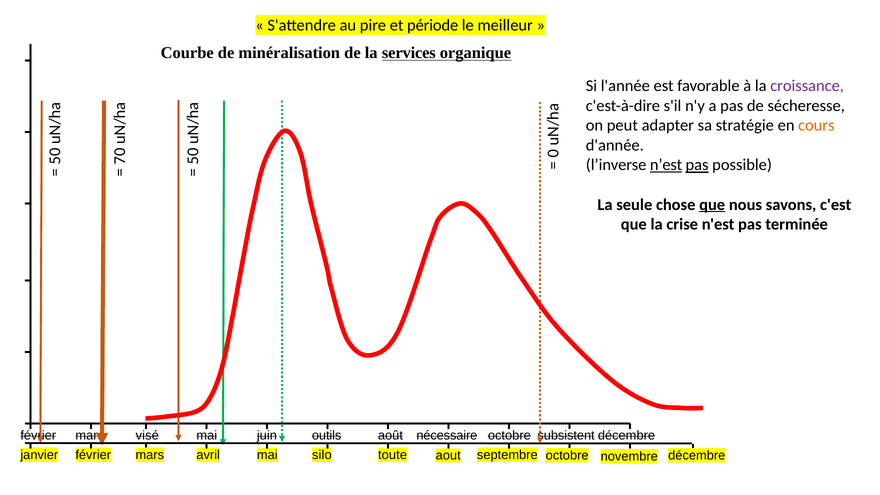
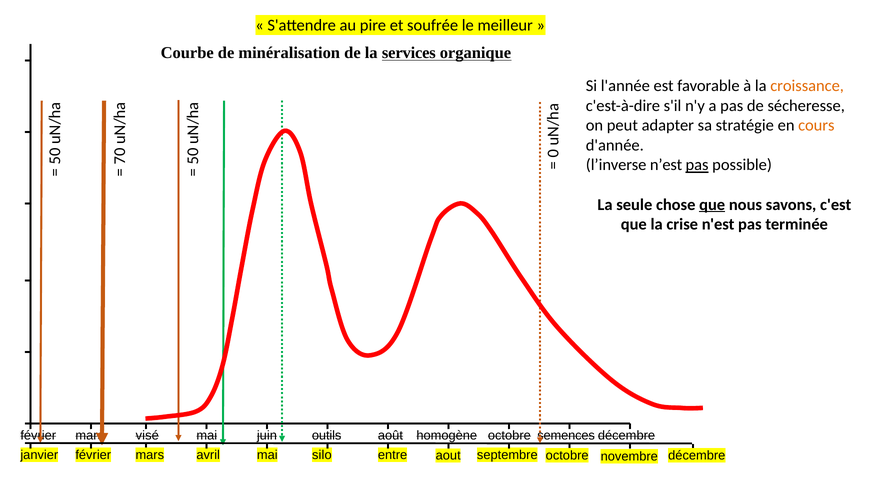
période: période -> soufrée (433, 25)
croissance colour: purple -> orange (807, 86)
n’est underline: present -> none (666, 165)
nécessaire: nécessaire -> homogène (447, 435)
subsistent: subsistent -> semences (566, 435)
toute: toute -> entre (393, 455)
